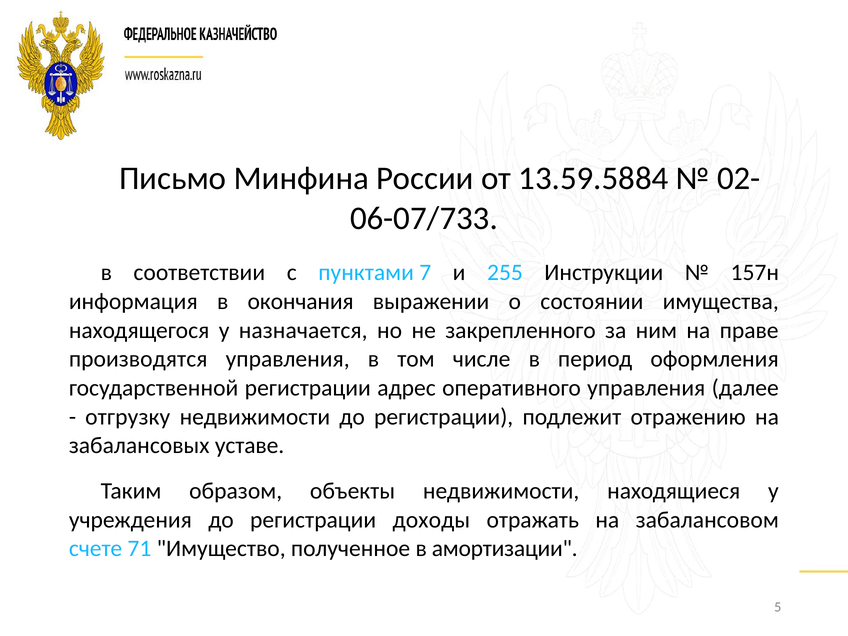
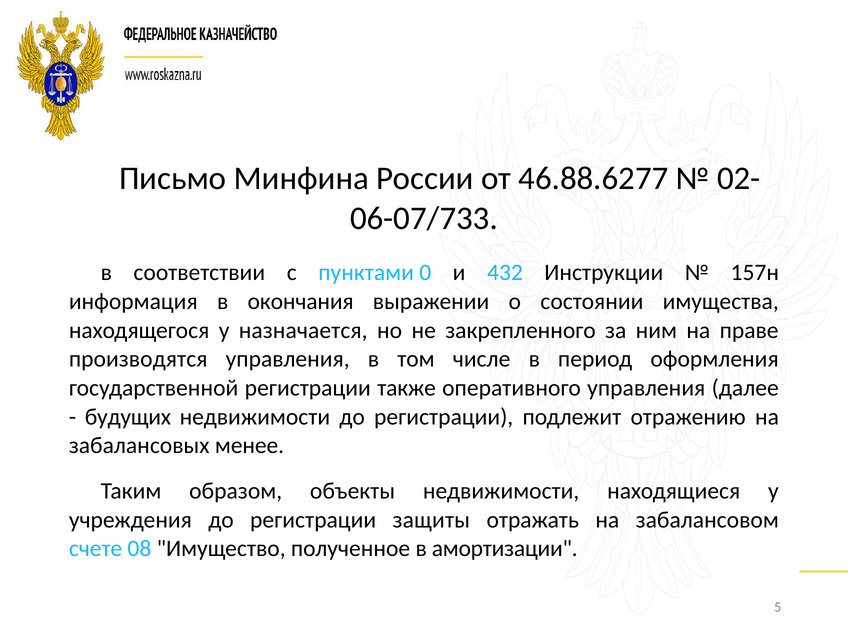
13.59.5884: 13.59.5884 -> 46.88.6277 (593, 178)
7: 7 -> 0 (425, 273)
255: 255 -> 432 (505, 273)
адрес: адрес -> также (407, 388)
отгрузку: отгрузку -> будущих (128, 417)
уставе: уставе -> менее (250, 446)
доходы: доходы -> защиты (431, 520)
71: 71 -> 08 (139, 549)
